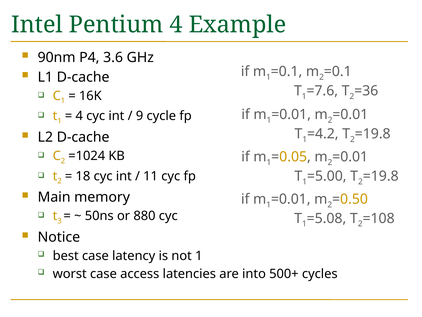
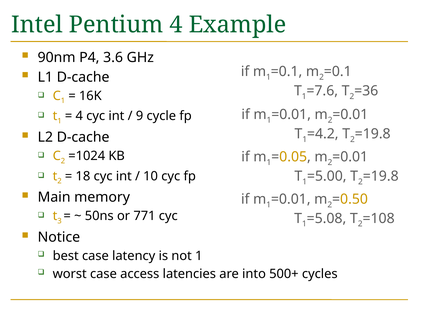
11: 11 -> 10 (151, 176)
880: 880 -> 771 (144, 216)
